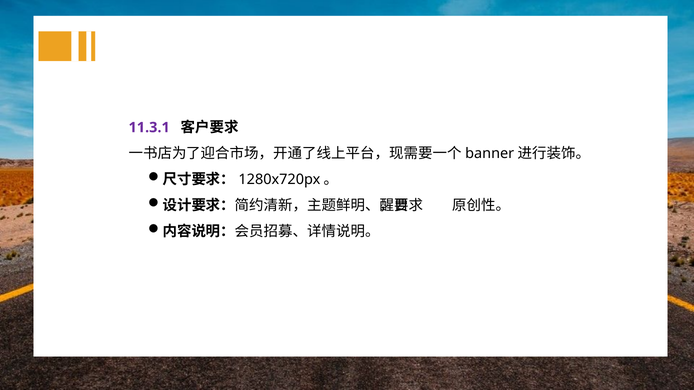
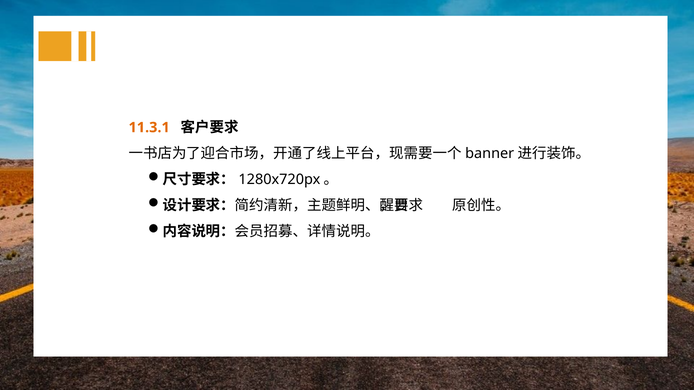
11.3.1 colour: purple -> orange (149, 128)
